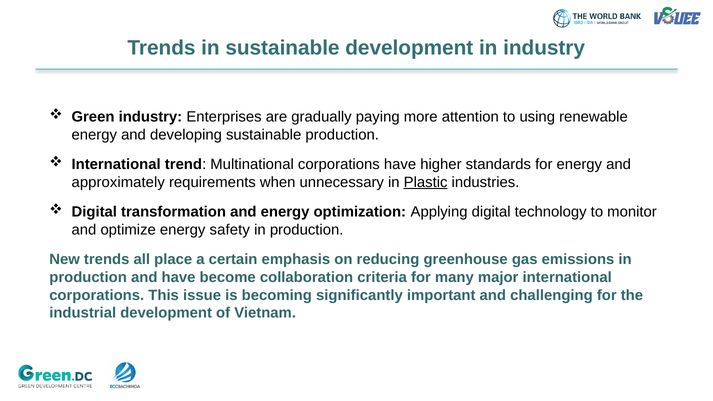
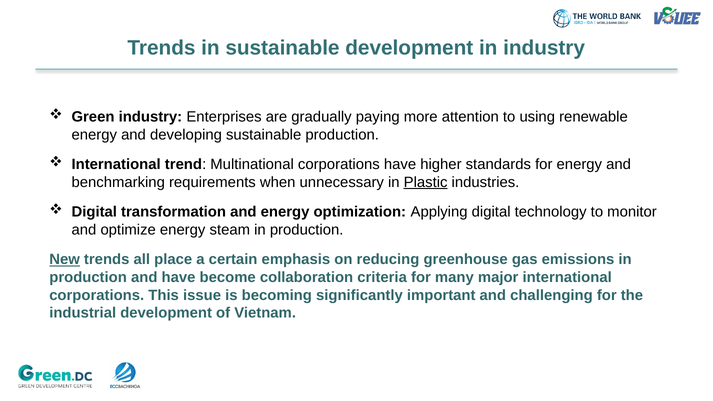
approximately: approximately -> benchmarking (118, 182)
safety: safety -> steam (230, 230)
New underline: none -> present (65, 259)
